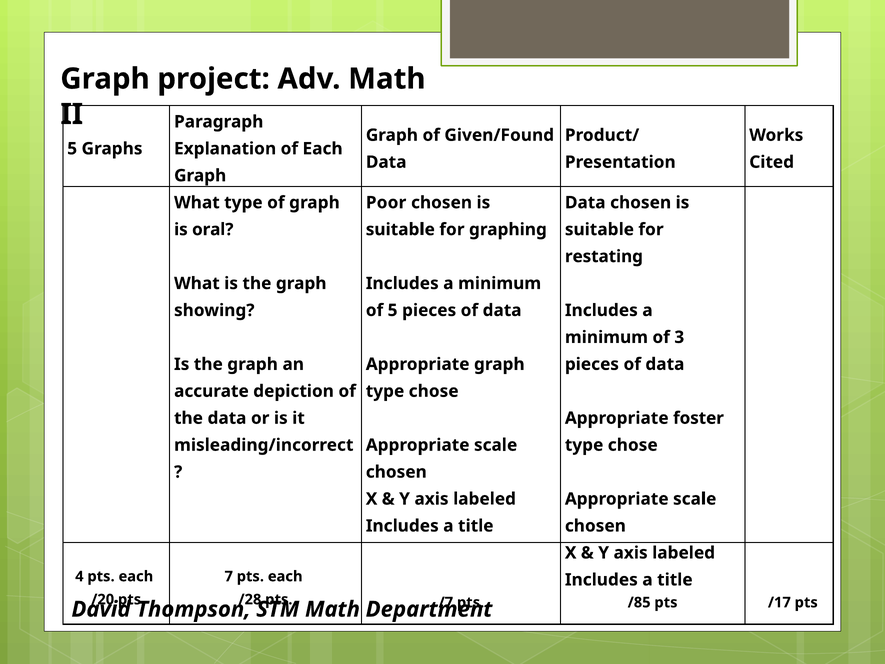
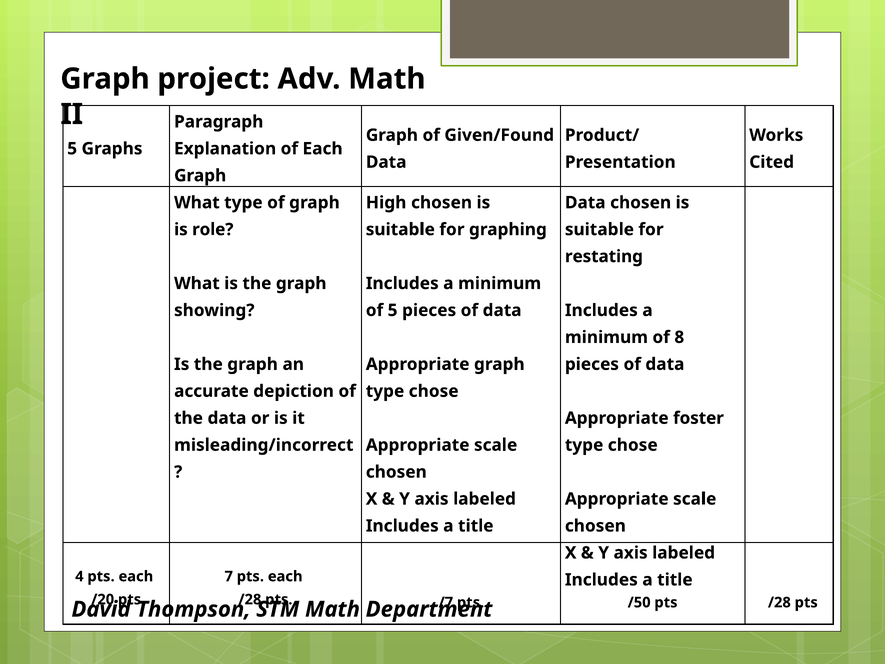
Poor: Poor -> High (386, 203)
oral: oral -> role (213, 229)
3: 3 -> 8 (679, 337)
/85: /85 -> /50 (639, 602)
pts /17: /17 -> /28 (779, 602)
